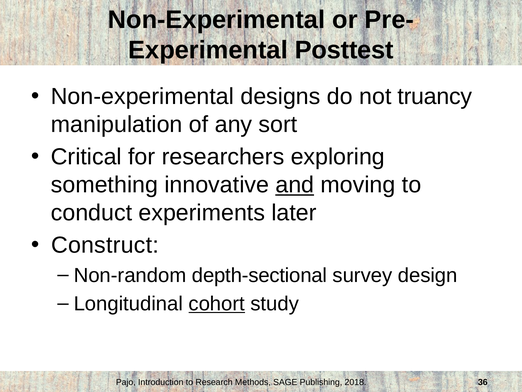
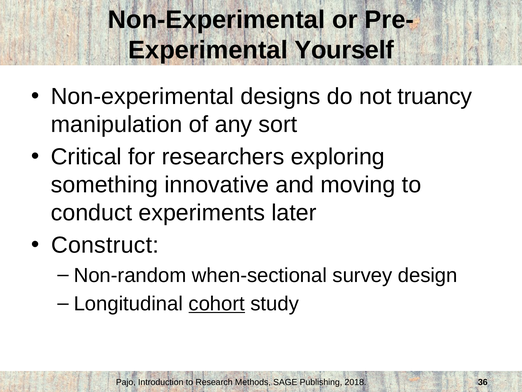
Posttest: Posttest -> Yourself (344, 50)
and underline: present -> none (295, 185)
depth-sectional: depth-sectional -> when-sectional (259, 275)
